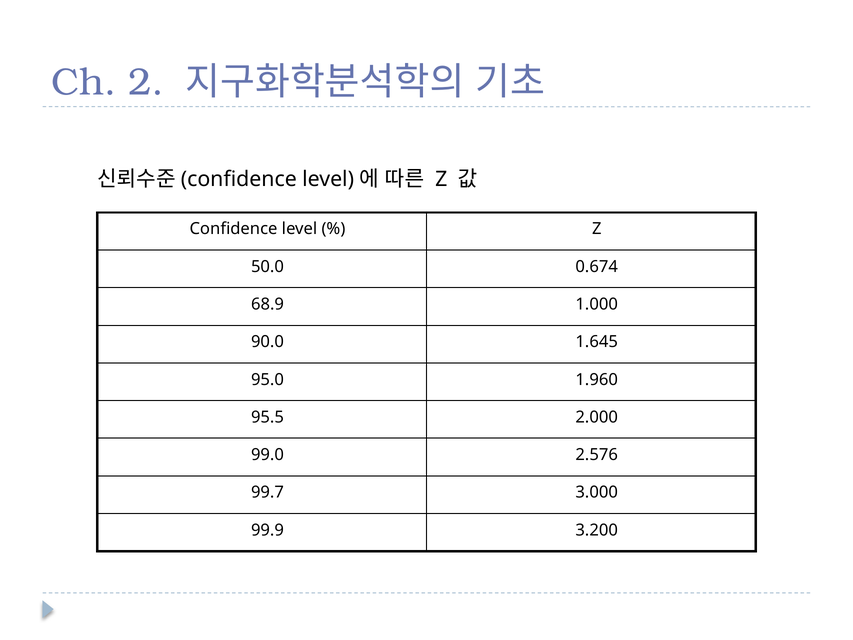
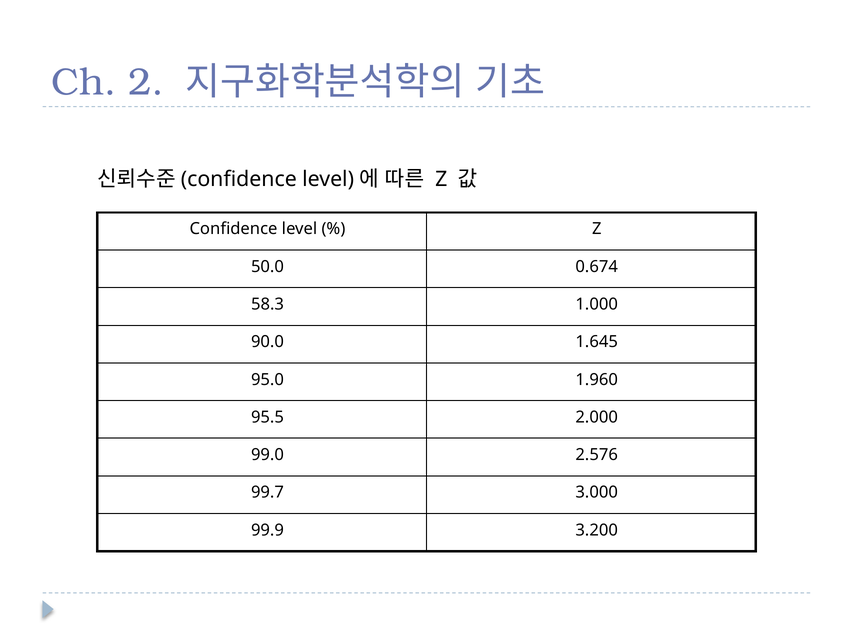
68.9: 68.9 -> 58.3 (267, 304)
